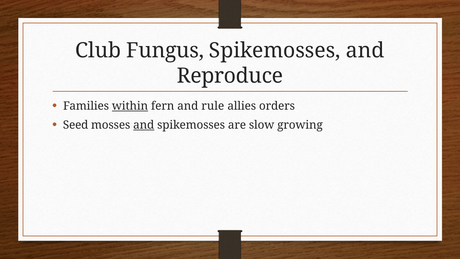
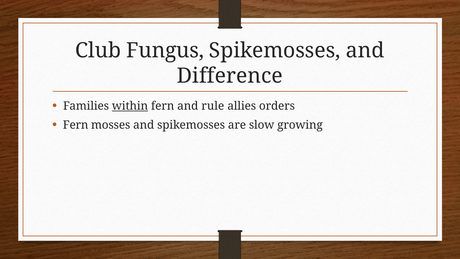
Reproduce: Reproduce -> Difference (230, 76)
Seed: Seed -> Fern (76, 125)
and underline: present -> none (144, 125)
